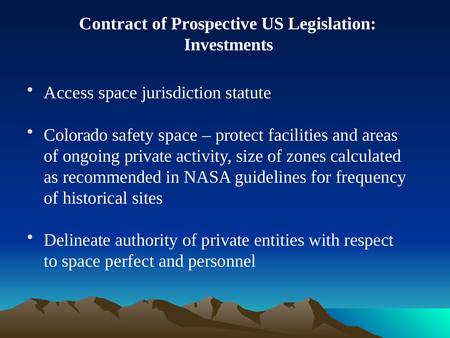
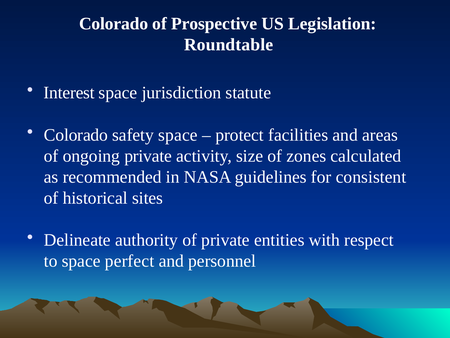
Contract: Contract -> Colorado (114, 24)
Investments: Investments -> Roundtable (229, 45)
Access: Access -> Interest (69, 93)
frequency: frequency -> consistent (371, 177)
